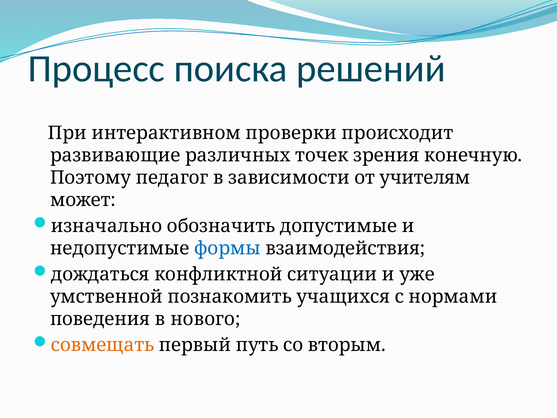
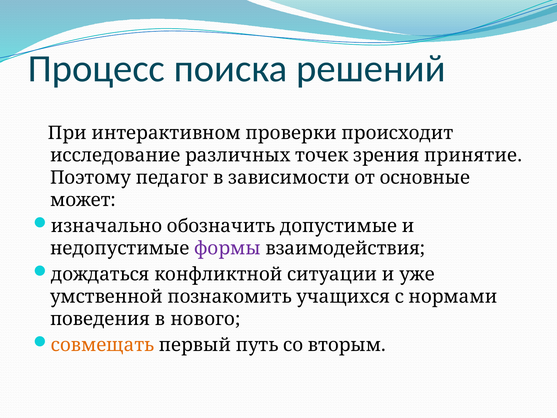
развивающие: развивающие -> исследование (115, 155)
конечную: конечную -> принятие (473, 155)
учителям: учителям -> основные (425, 178)
формы colour: blue -> purple (227, 248)
